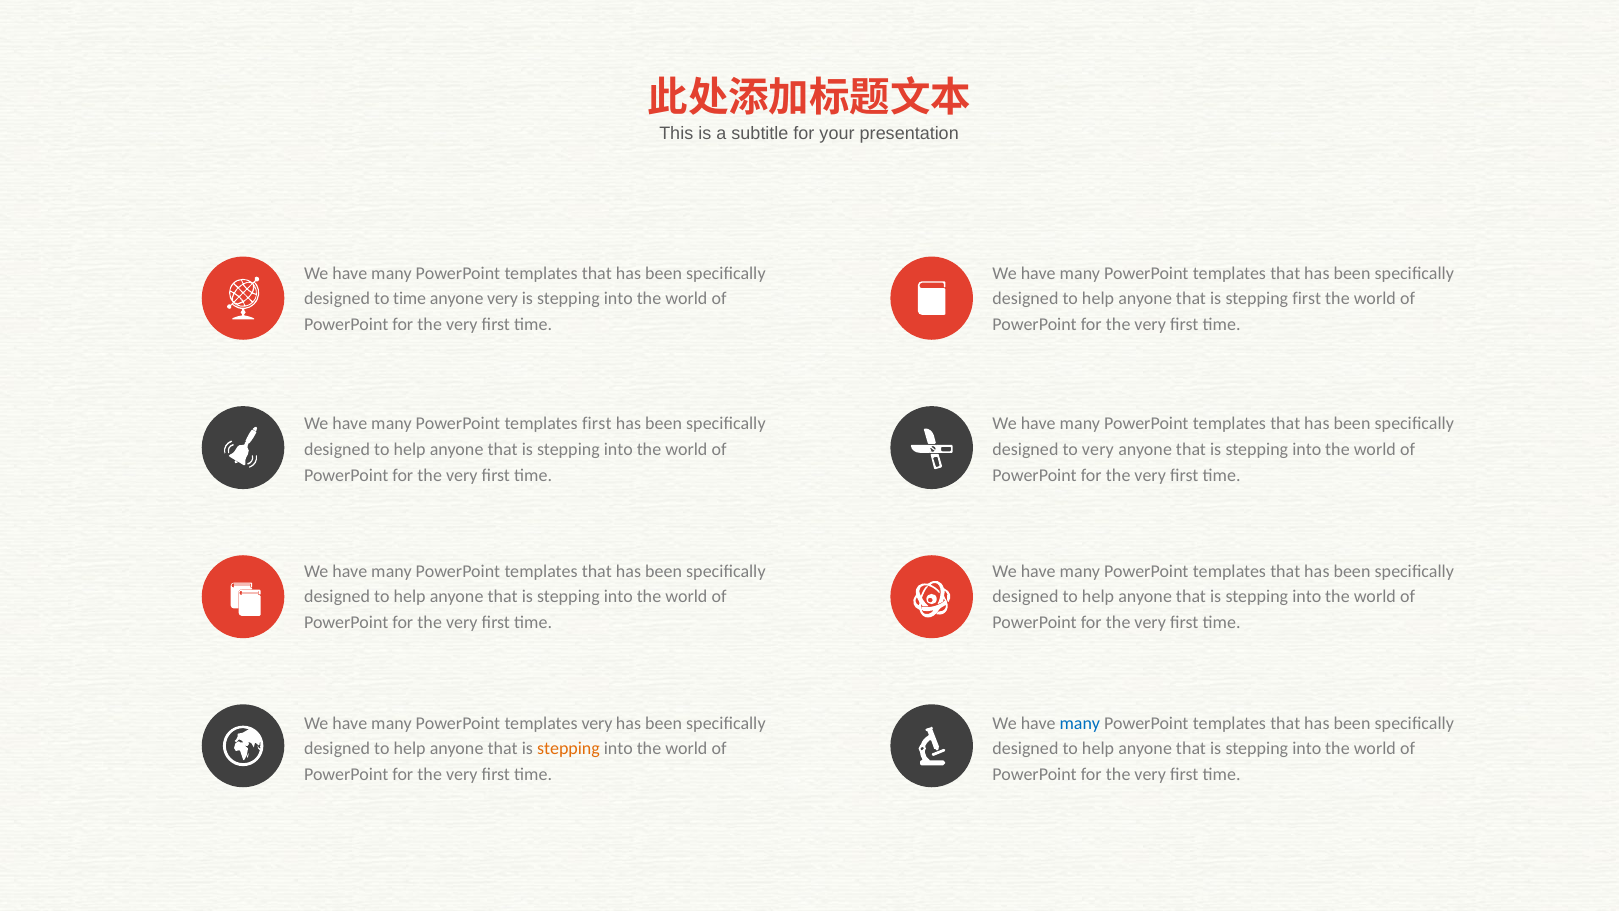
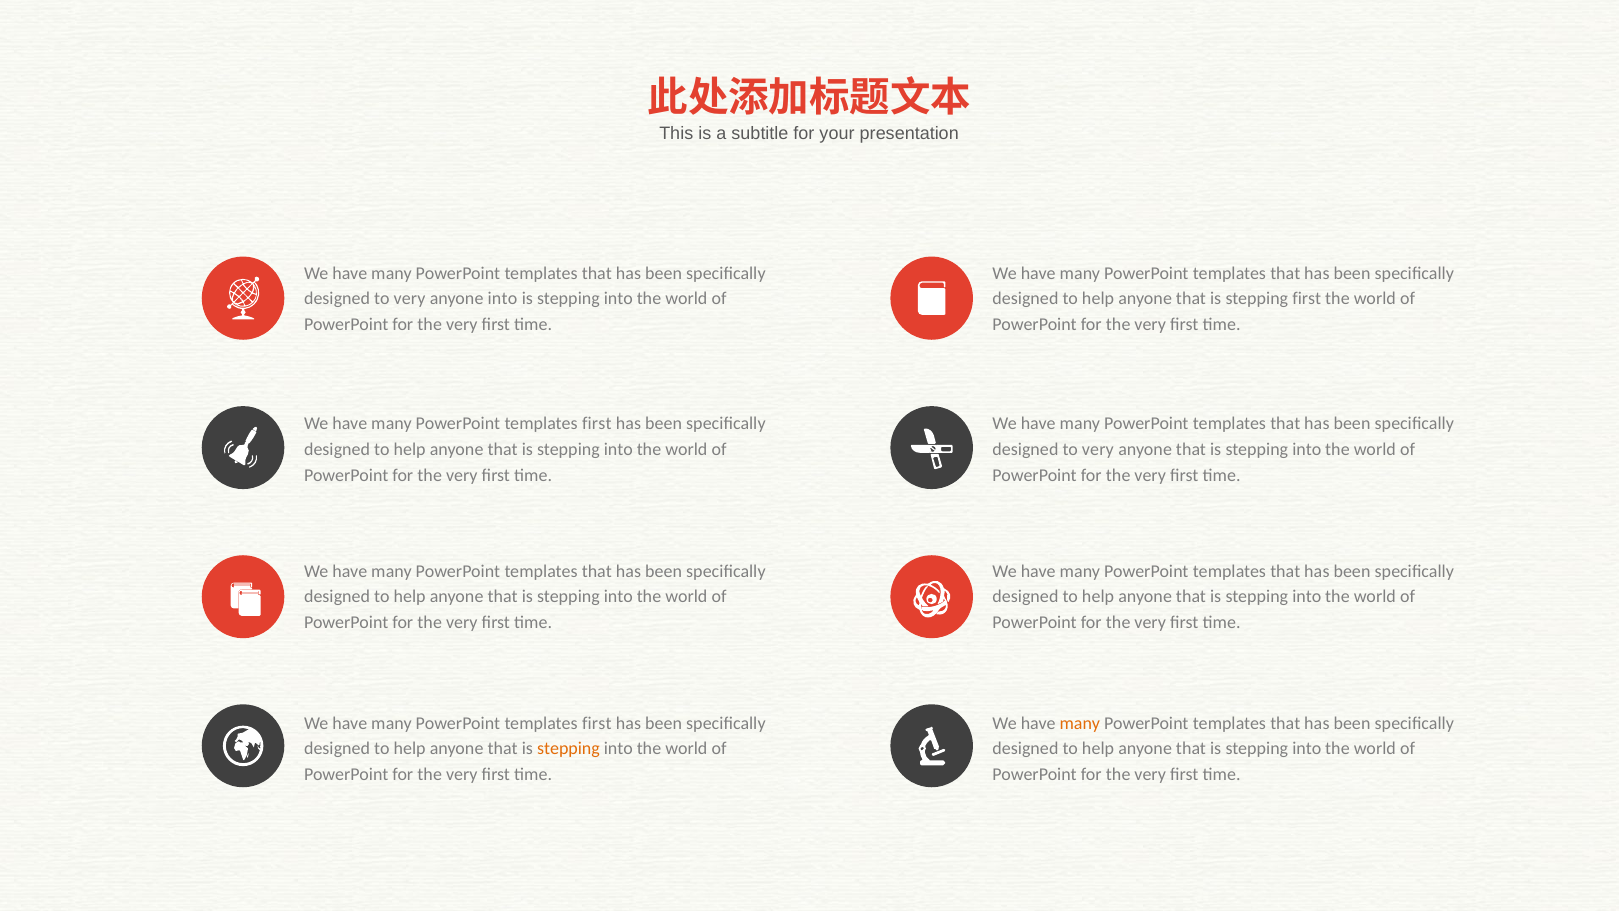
time: time -> very (409, 299)
anyone very: very -> into (502, 299)
very: very -> first (597, 723)
many colour: blue -> orange (1080, 723)
